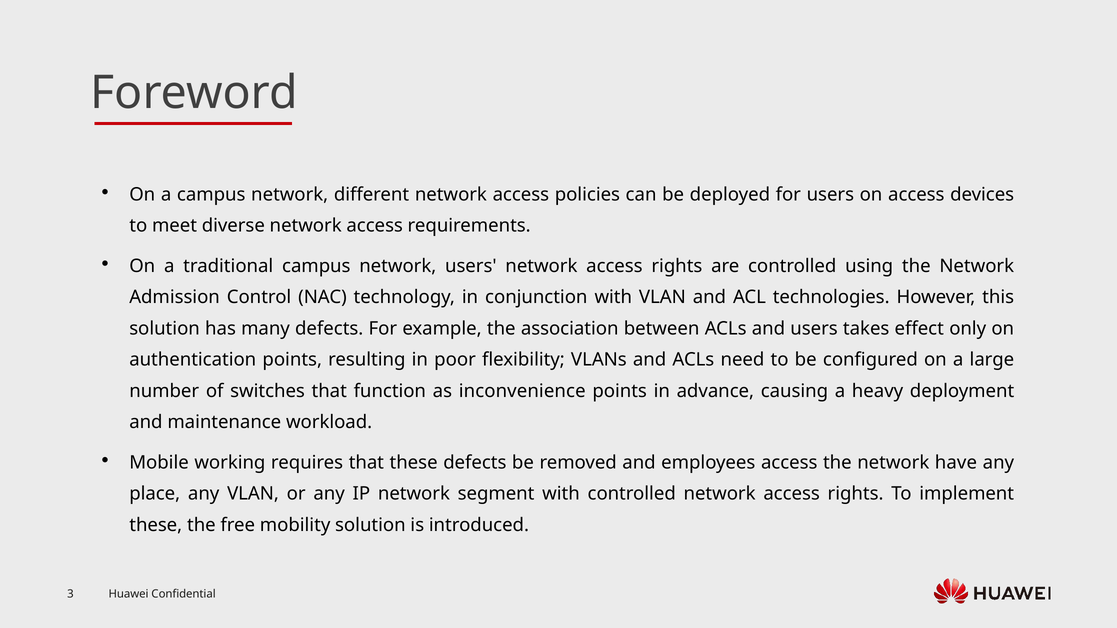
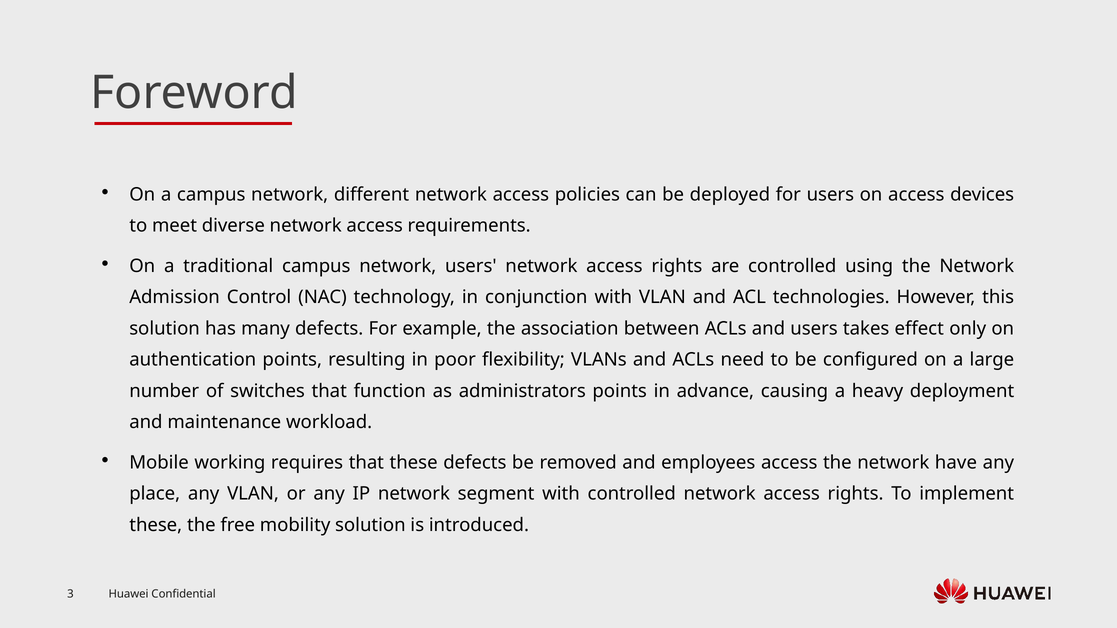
inconvenience: inconvenience -> administrators (522, 391)
